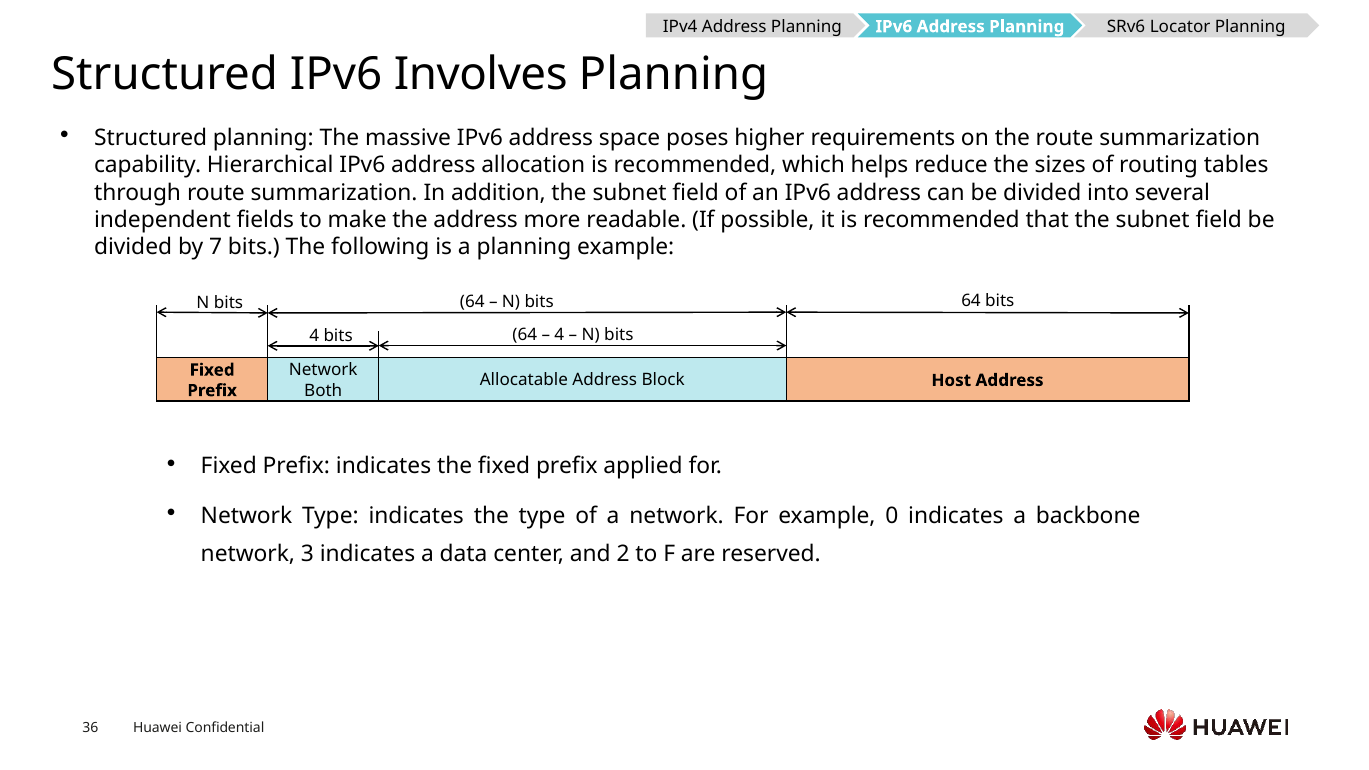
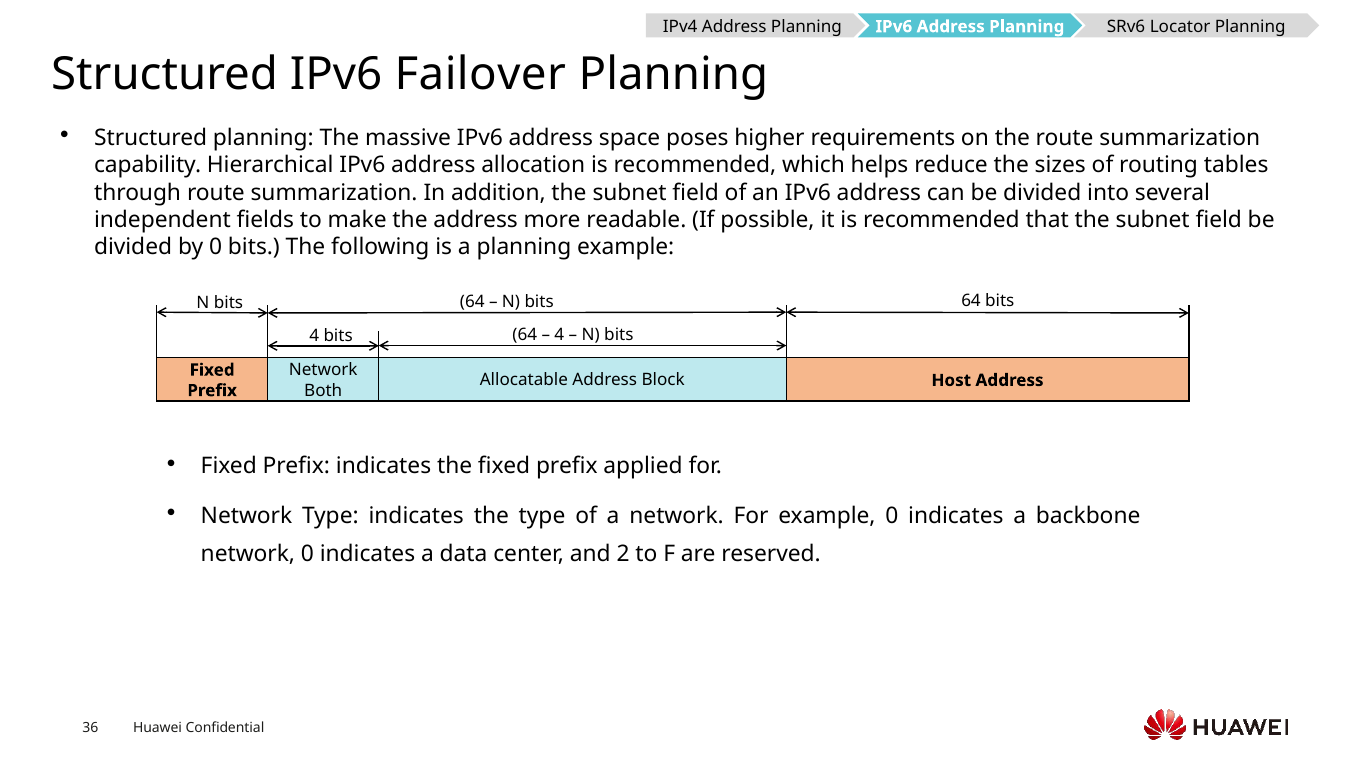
Involves: Involves -> Failover (480, 75)
by 7: 7 -> 0 (216, 247)
network 3: 3 -> 0 (307, 554)
